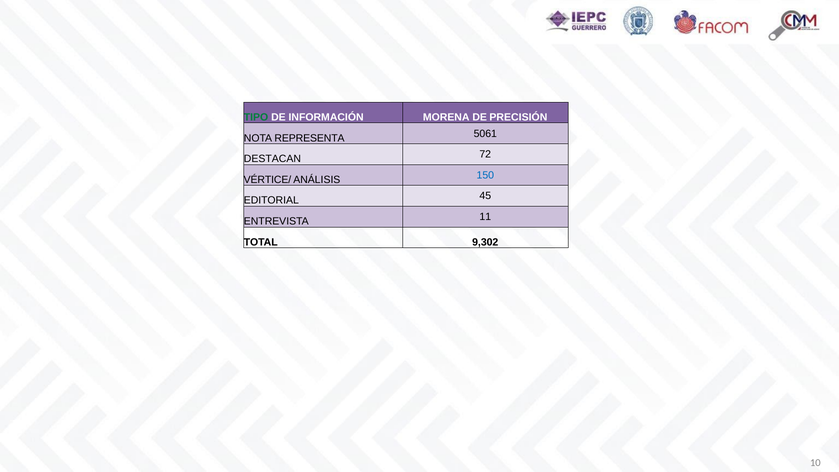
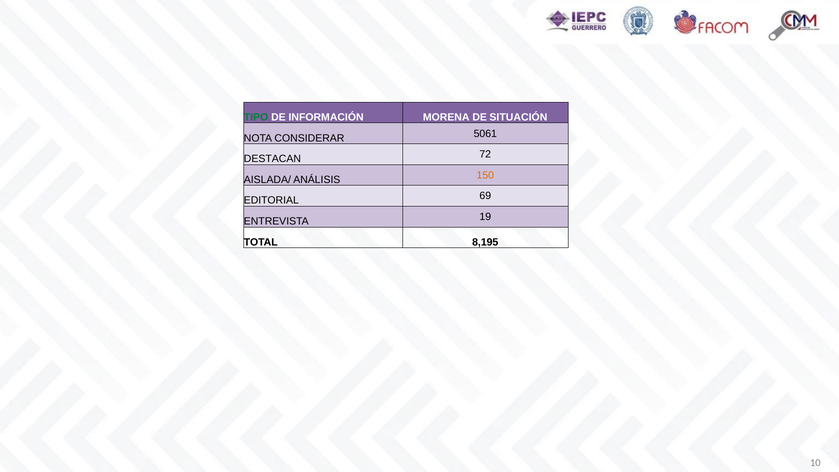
PRECISIÓN: PRECISIÓN -> SITUACIÓN (518, 117)
REPRESENTA: REPRESENTA -> CONSIDERAR (309, 138)
VÉRTICE/: VÉRTICE/ -> AISLADA/ (267, 180)
150 colour: blue -> orange (485, 175)
45: 45 -> 69 (485, 196)
11: 11 -> 19 (485, 217)
9,302: 9,302 -> 8,195 (485, 242)
